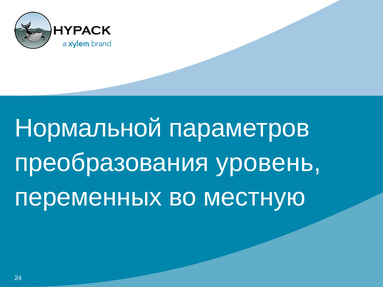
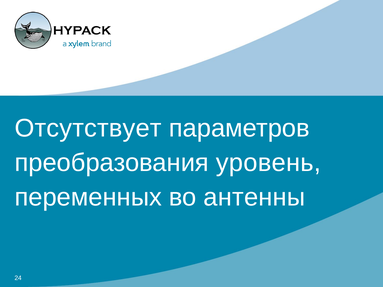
Нормальной: Нормальной -> Отсутствует (88, 128)
местную: местную -> антенны (254, 197)
